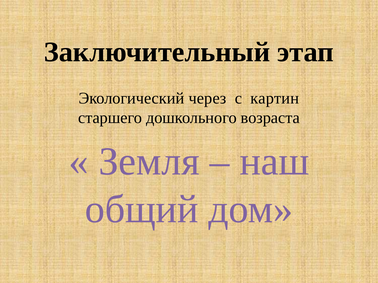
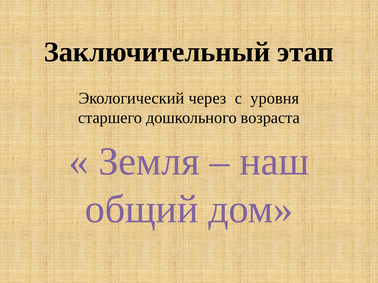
картин: картин -> уровня (275, 98)
